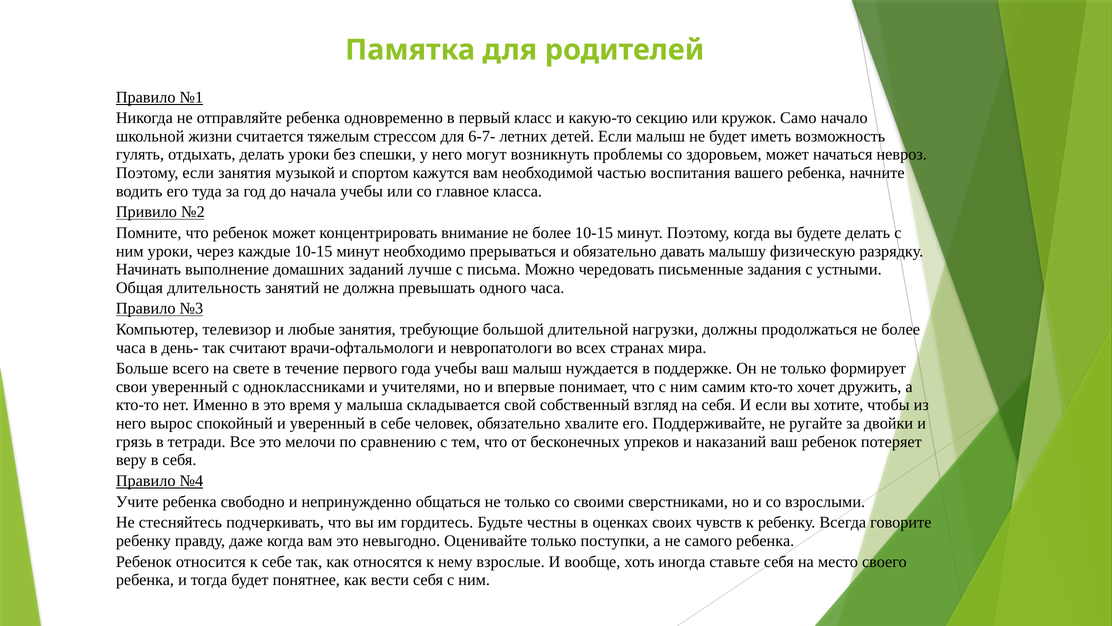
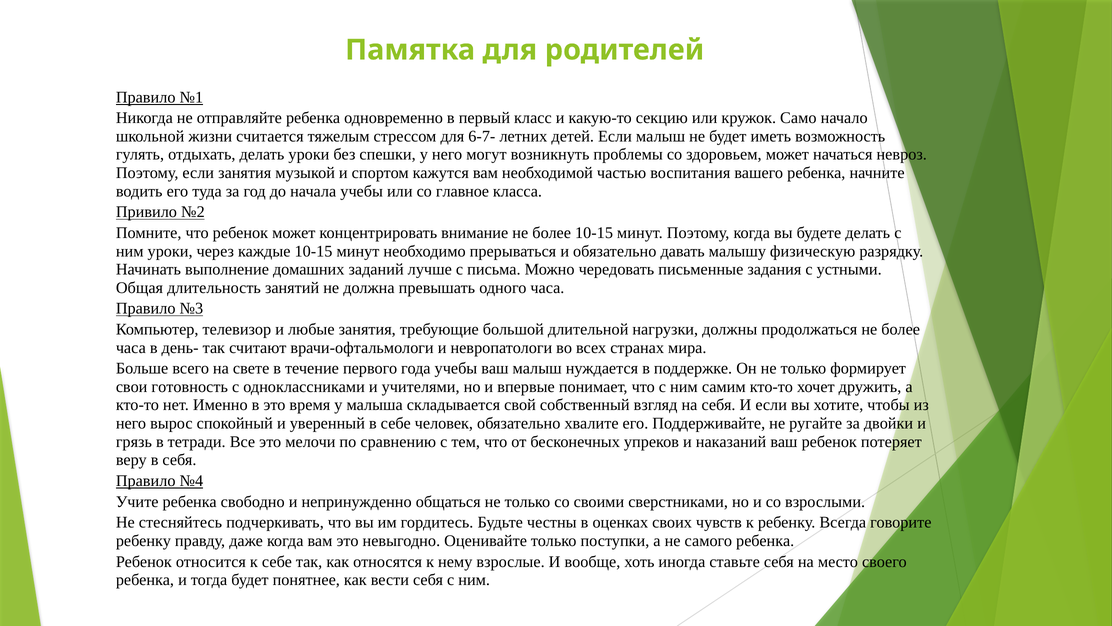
свои уверенный: уверенный -> готовность (190, 387)
